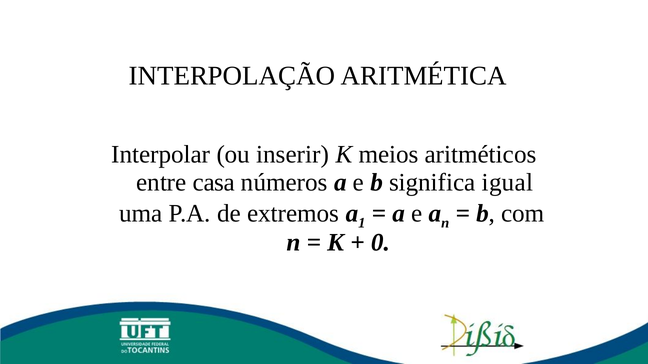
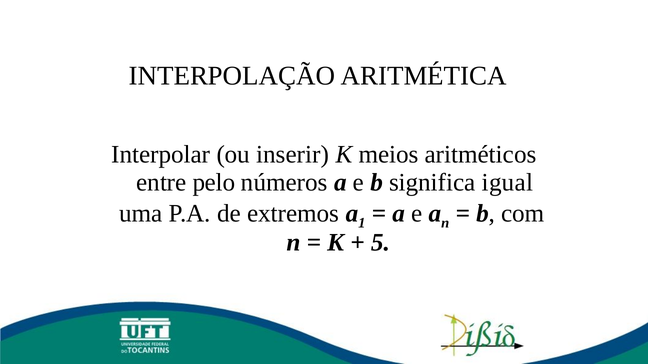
casa: casa -> pelo (214, 183)
0: 0 -> 5 (380, 243)
